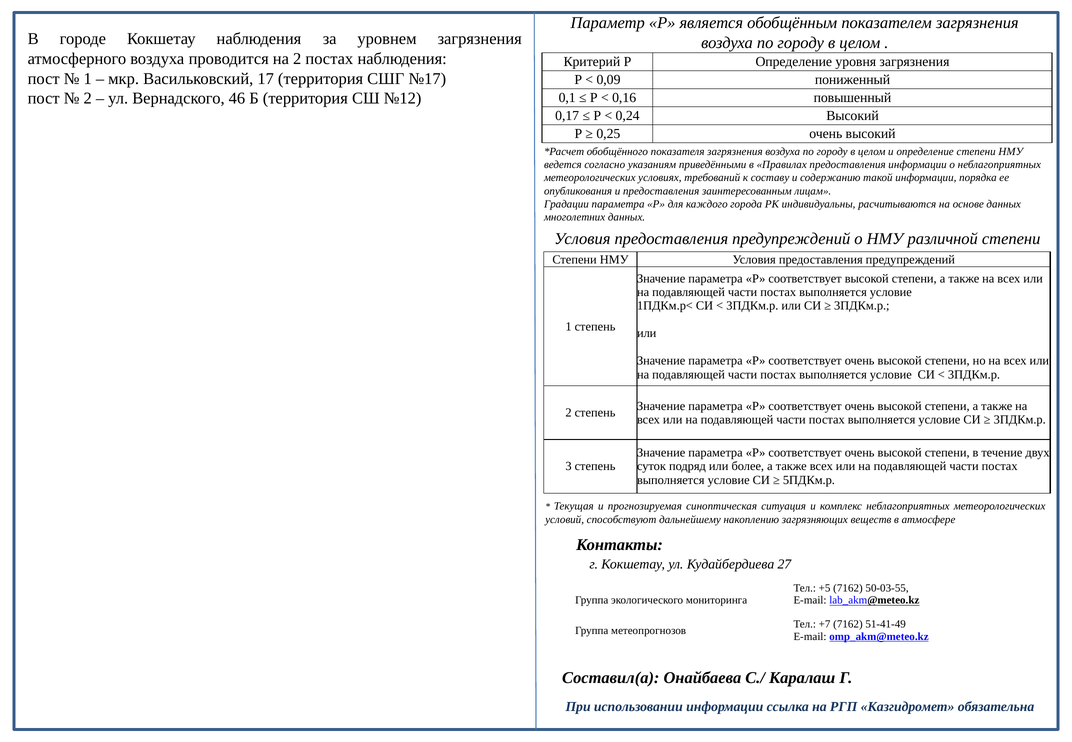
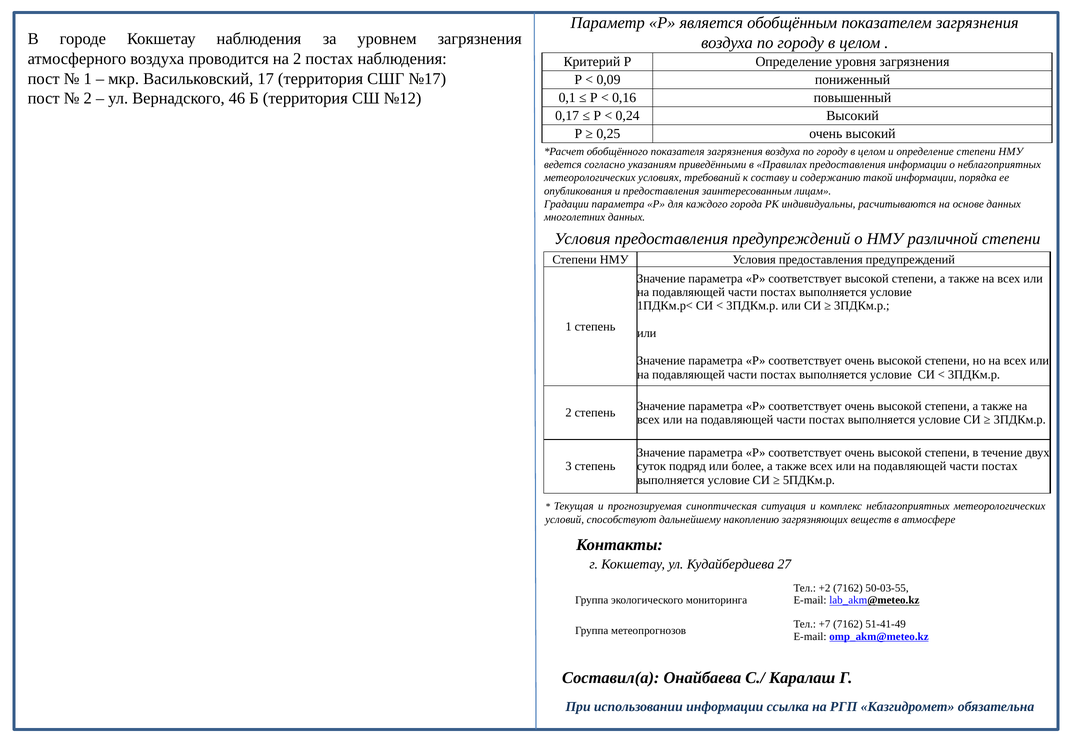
+5: +5 -> +2 (825, 588)
